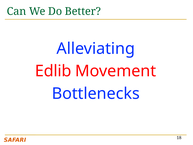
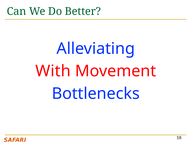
Edlib: Edlib -> With (53, 71)
